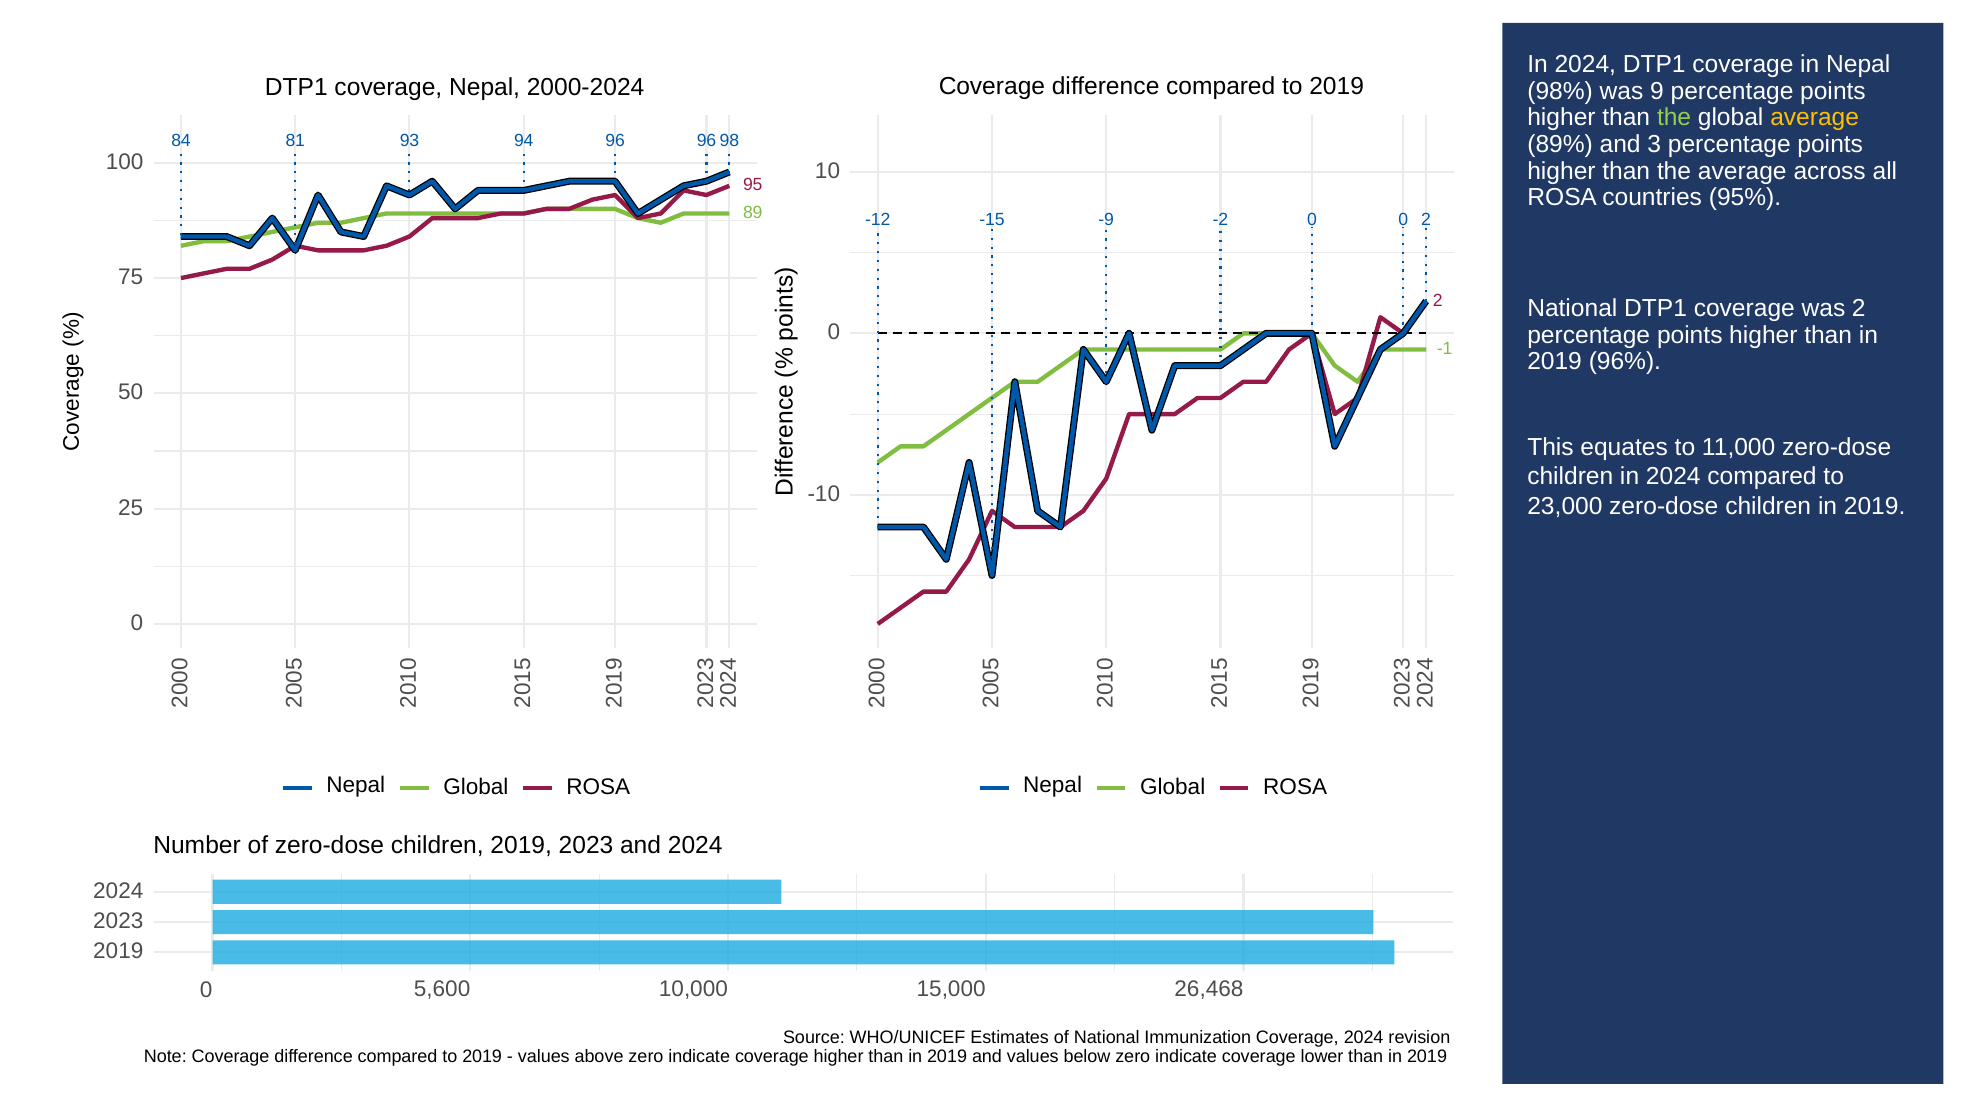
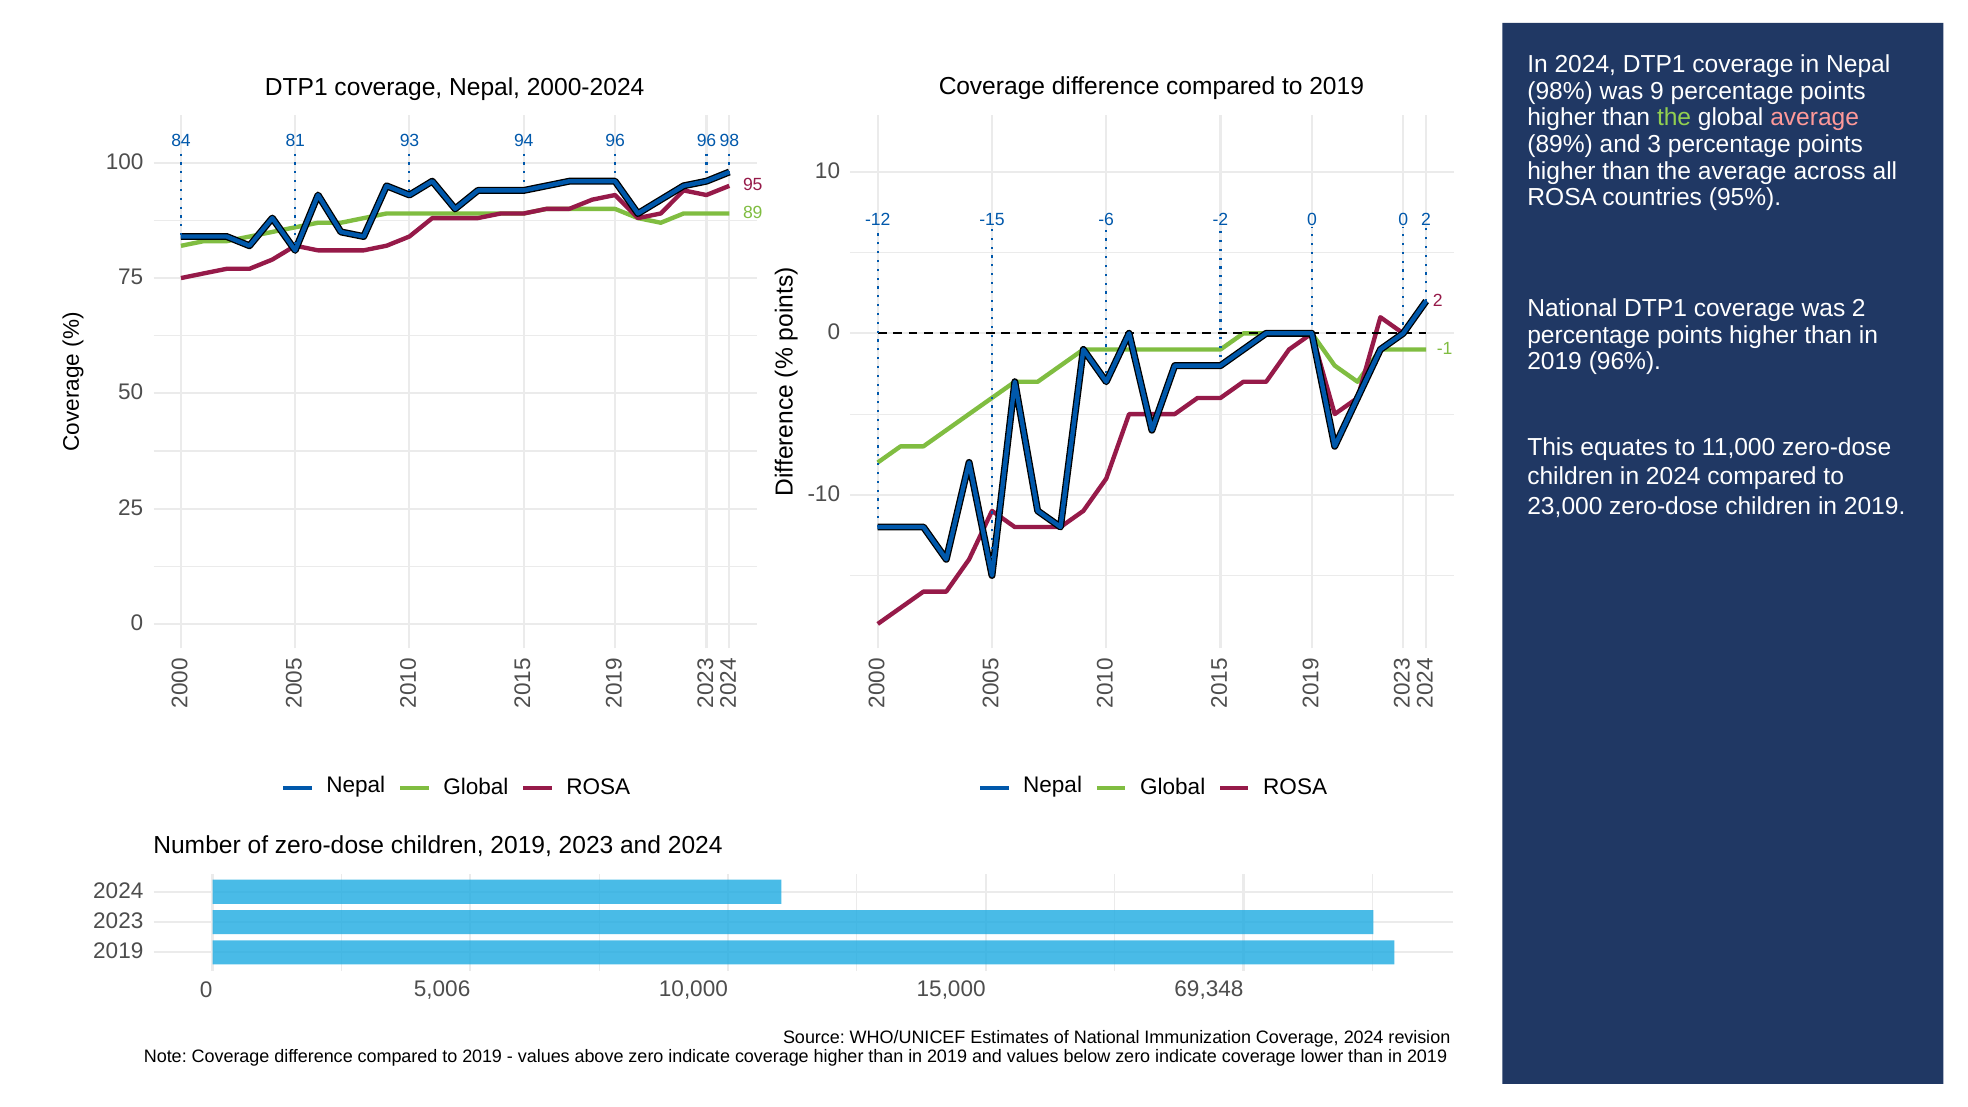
average colour: yellow -> pink (1815, 118)
-9: -9 -> -6 (1106, 220)
5,600: 5,600 -> 5,006 (442, 989)
26,468: 26,468 -> 69,348 (1209, 989)
